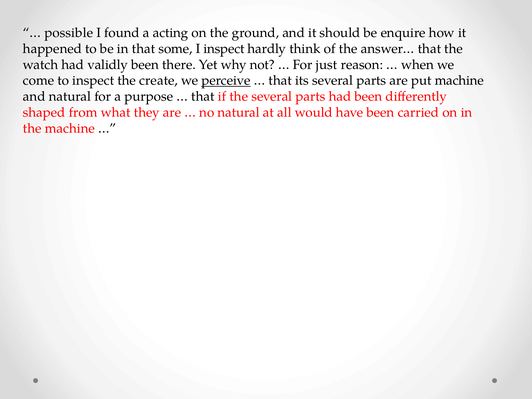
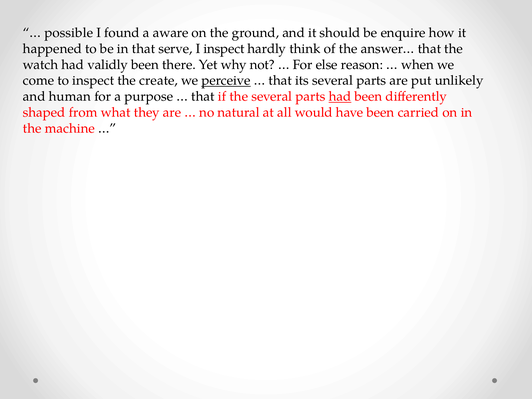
acting: acting -> aware (171, 33)
some: some -> serve (175, 49)
just: just -> else (327, 65)
put machine: machine -> unlikely (459, 81)
and natural: natural -> human (70, 97)
had underline: none -> present (340, 97)
